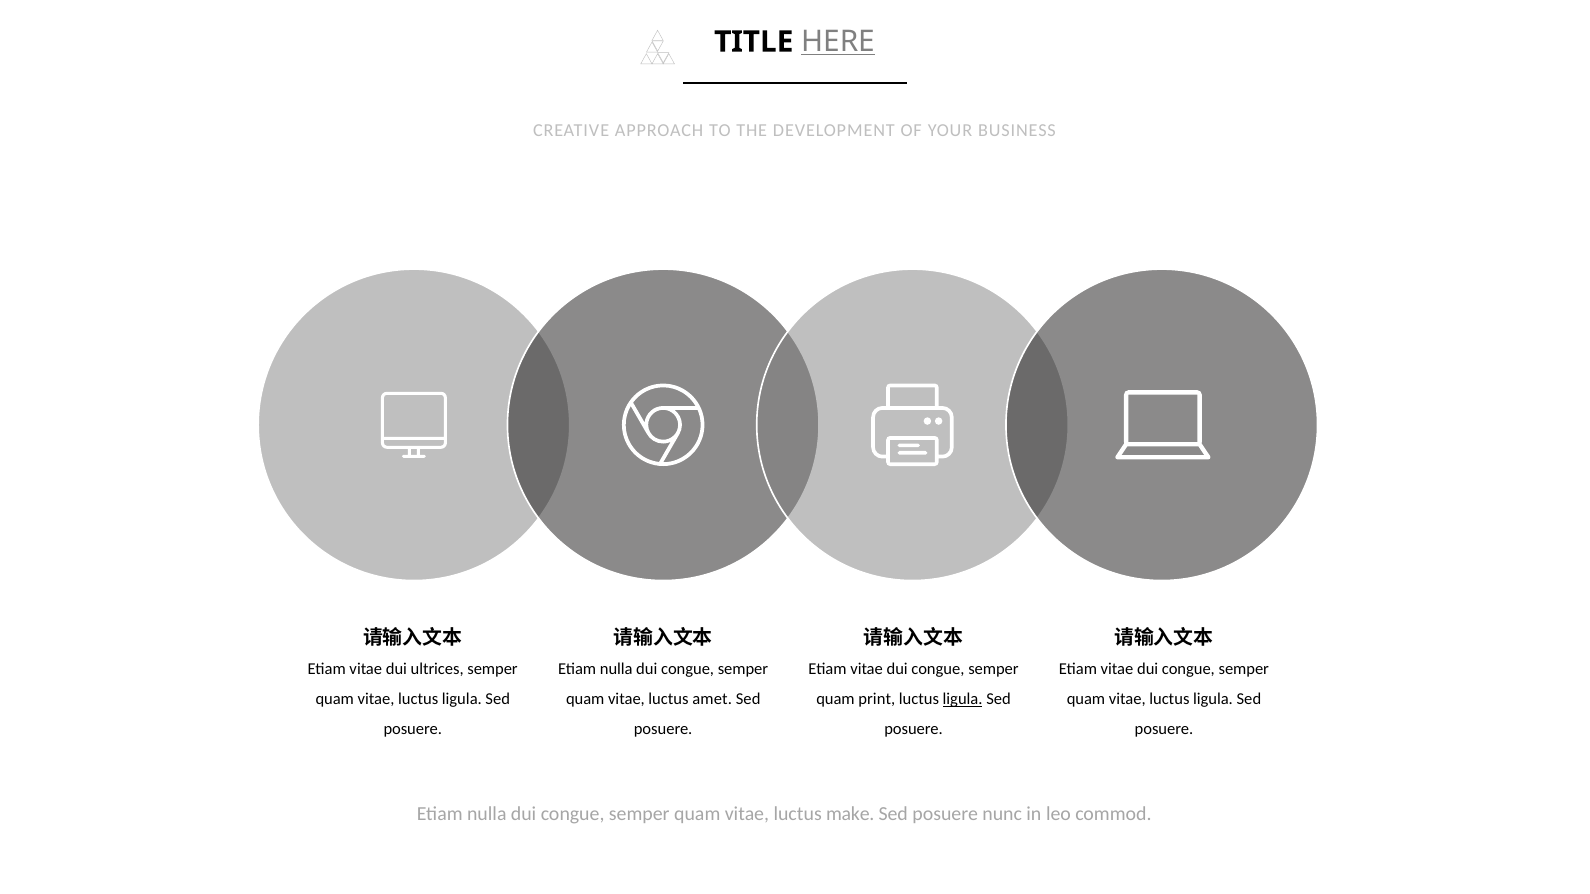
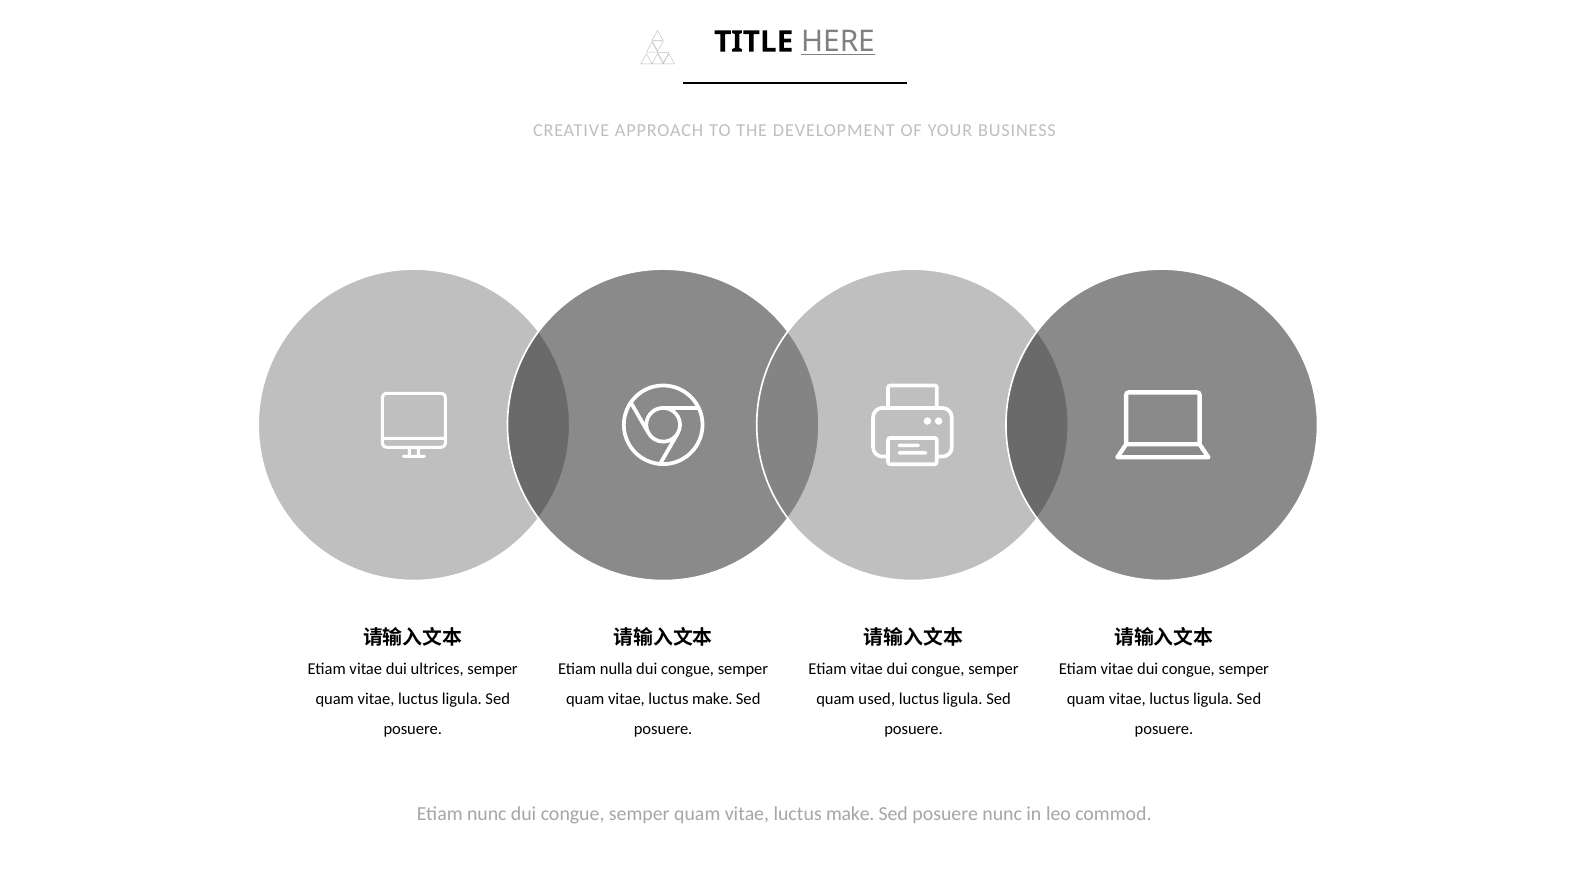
amet: amet -> make (712, 700)
print: print -> used (877, 700)
ligula underline: present -> none (963, 700)
nulla: nulla -> nunc (487, 815)
